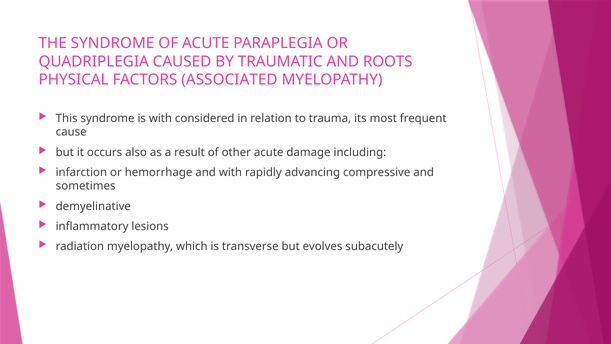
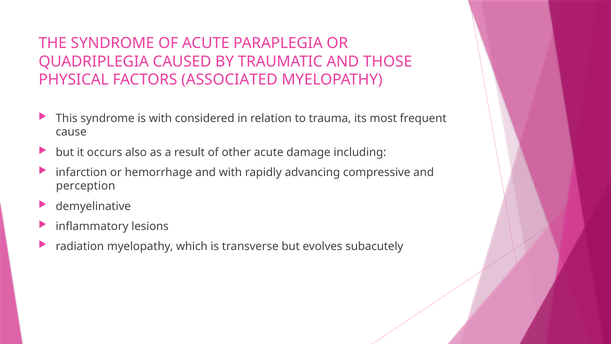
ROOTS: ROOTS -> THOSE (388, 61)
sometimes: sometimes -> perception (86, 186)
